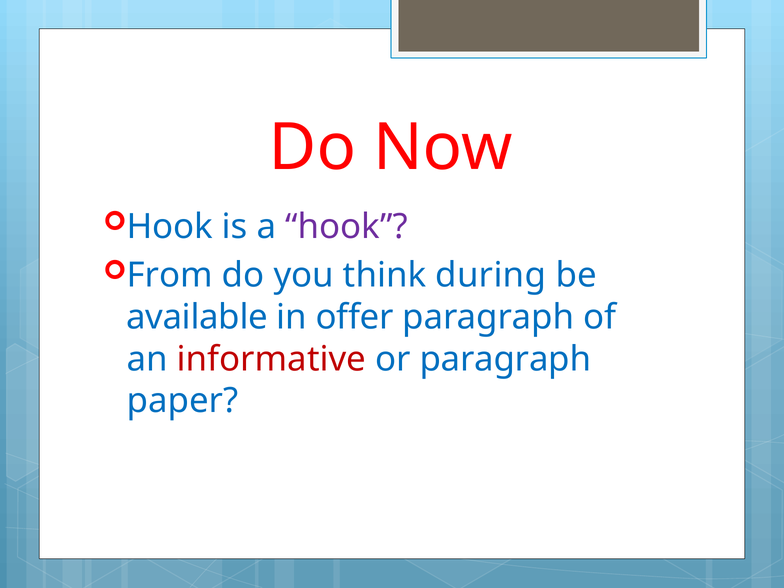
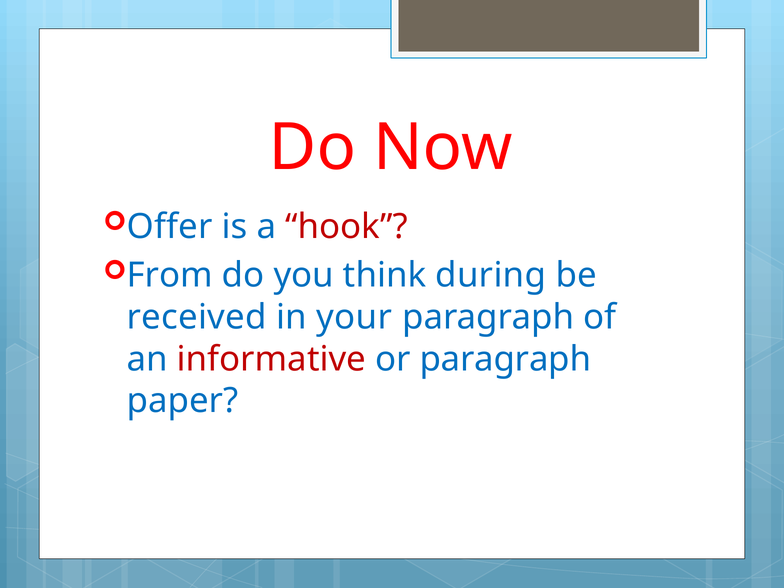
Hook: Hook -> Offer (170, 227)
hook colour: purple -> red (346, 227)
available: available -> received (197, 317)
offer: offer -> your (354, 317)
